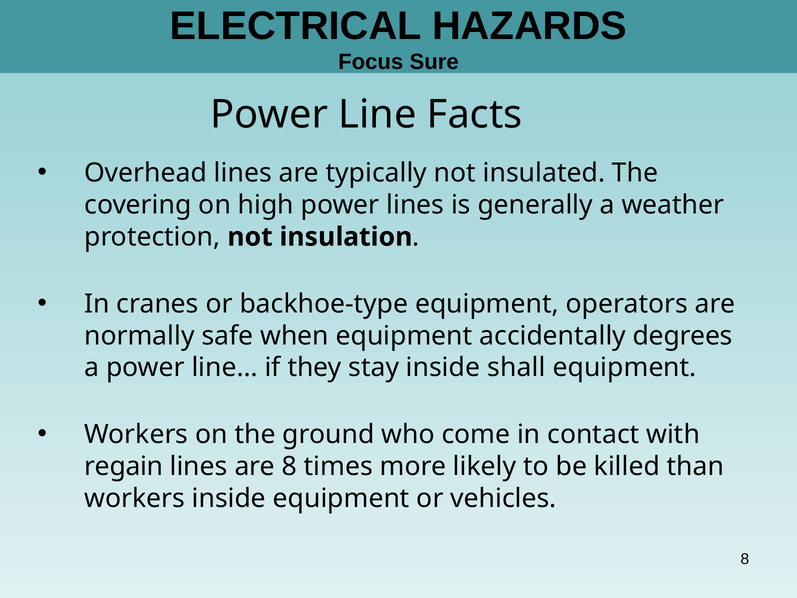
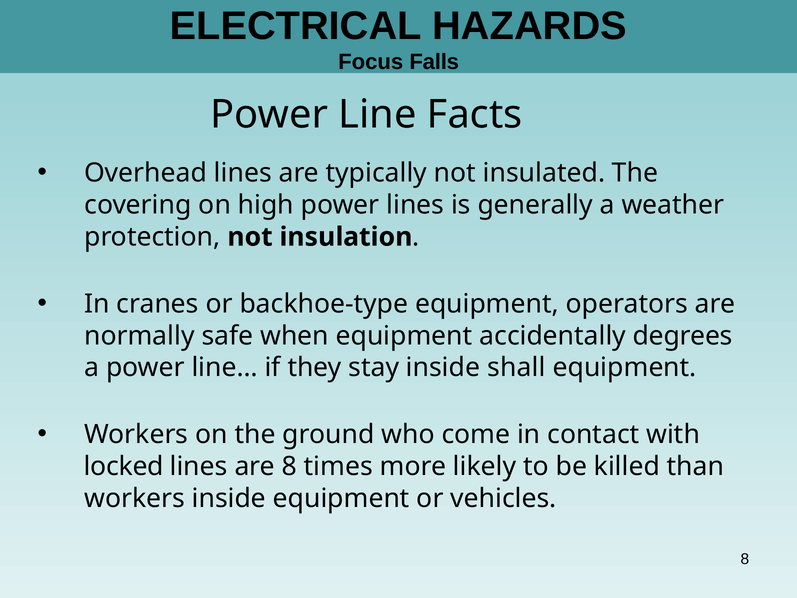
Sure: Sure -> Falls (434, 62)
regain: regain -> locked (124, 466)
